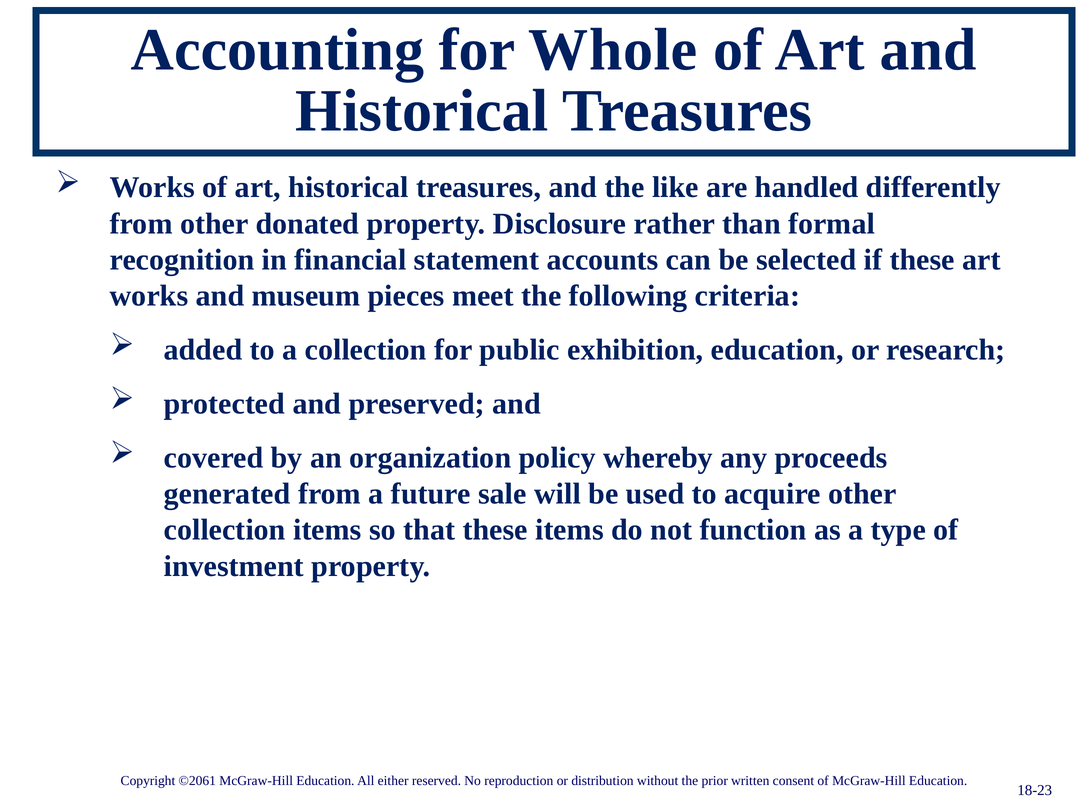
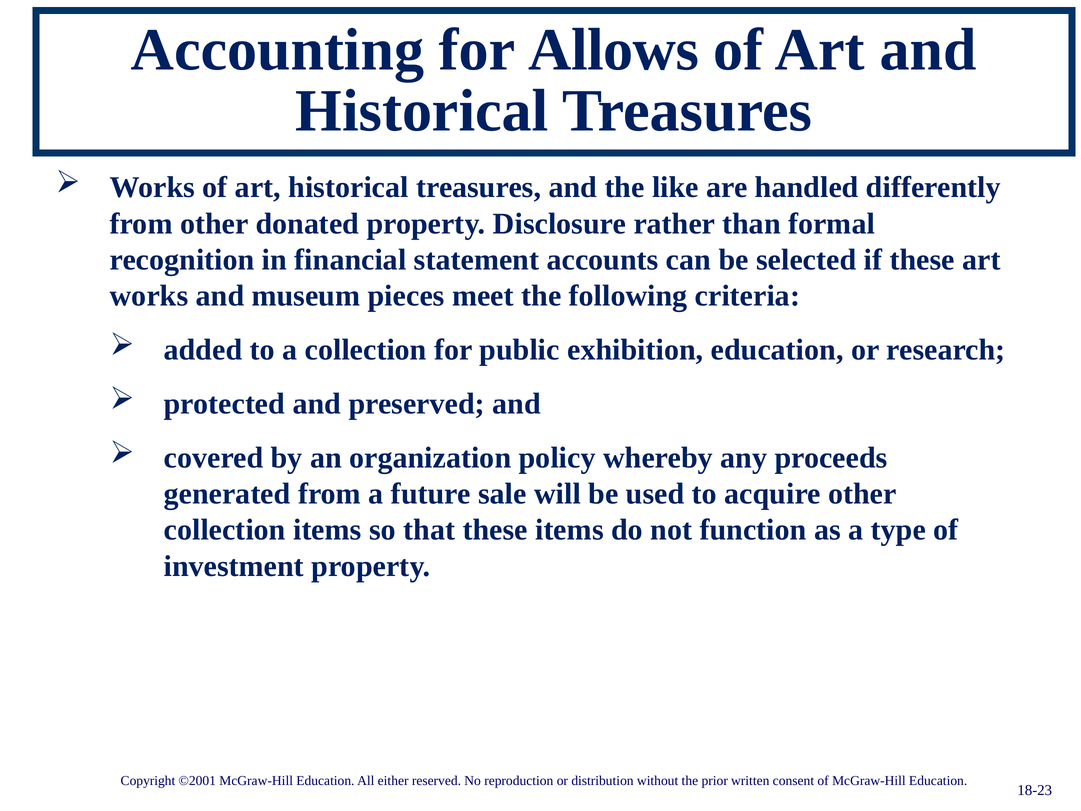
Whole: Whole -> Allows (614, 50)
©2061: ©2061 -> ©2001 (197, 780)
